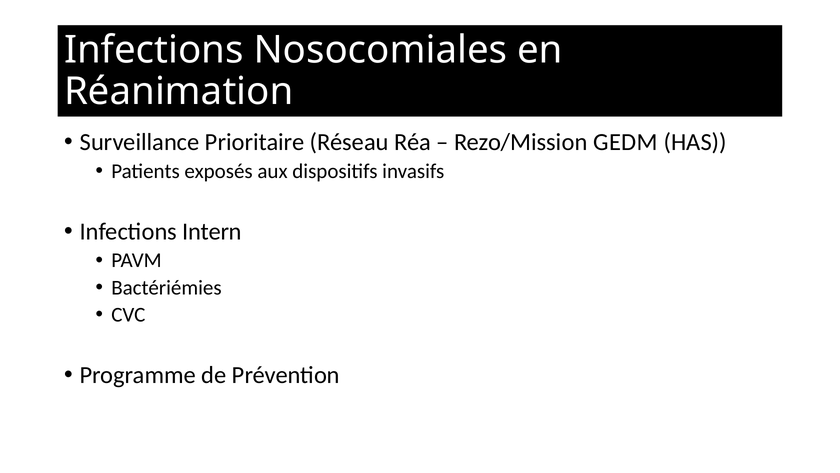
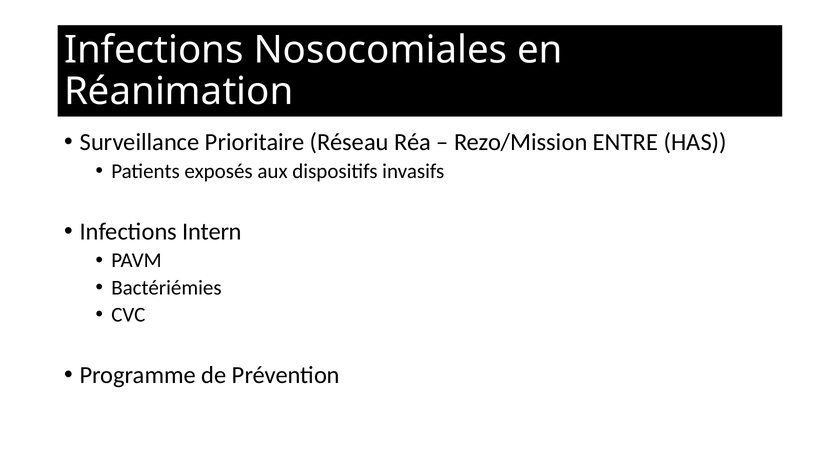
GEDM: GEDM -> ENTRE (626, 142)
